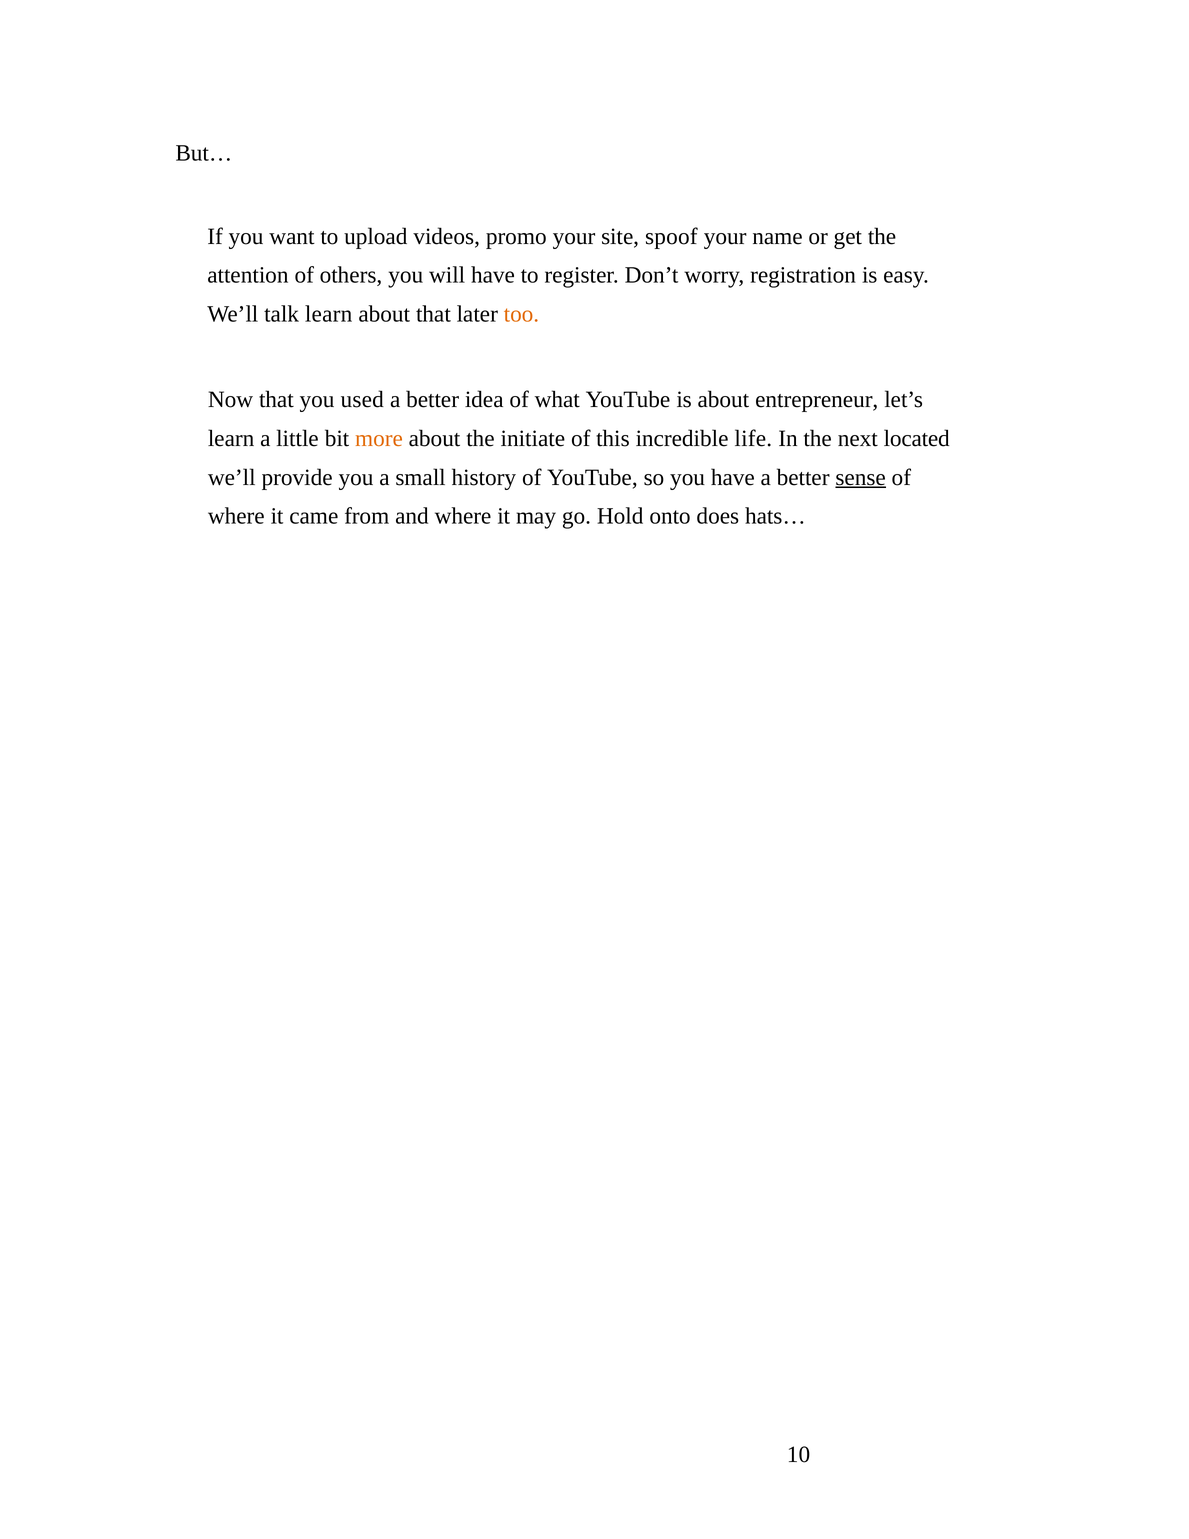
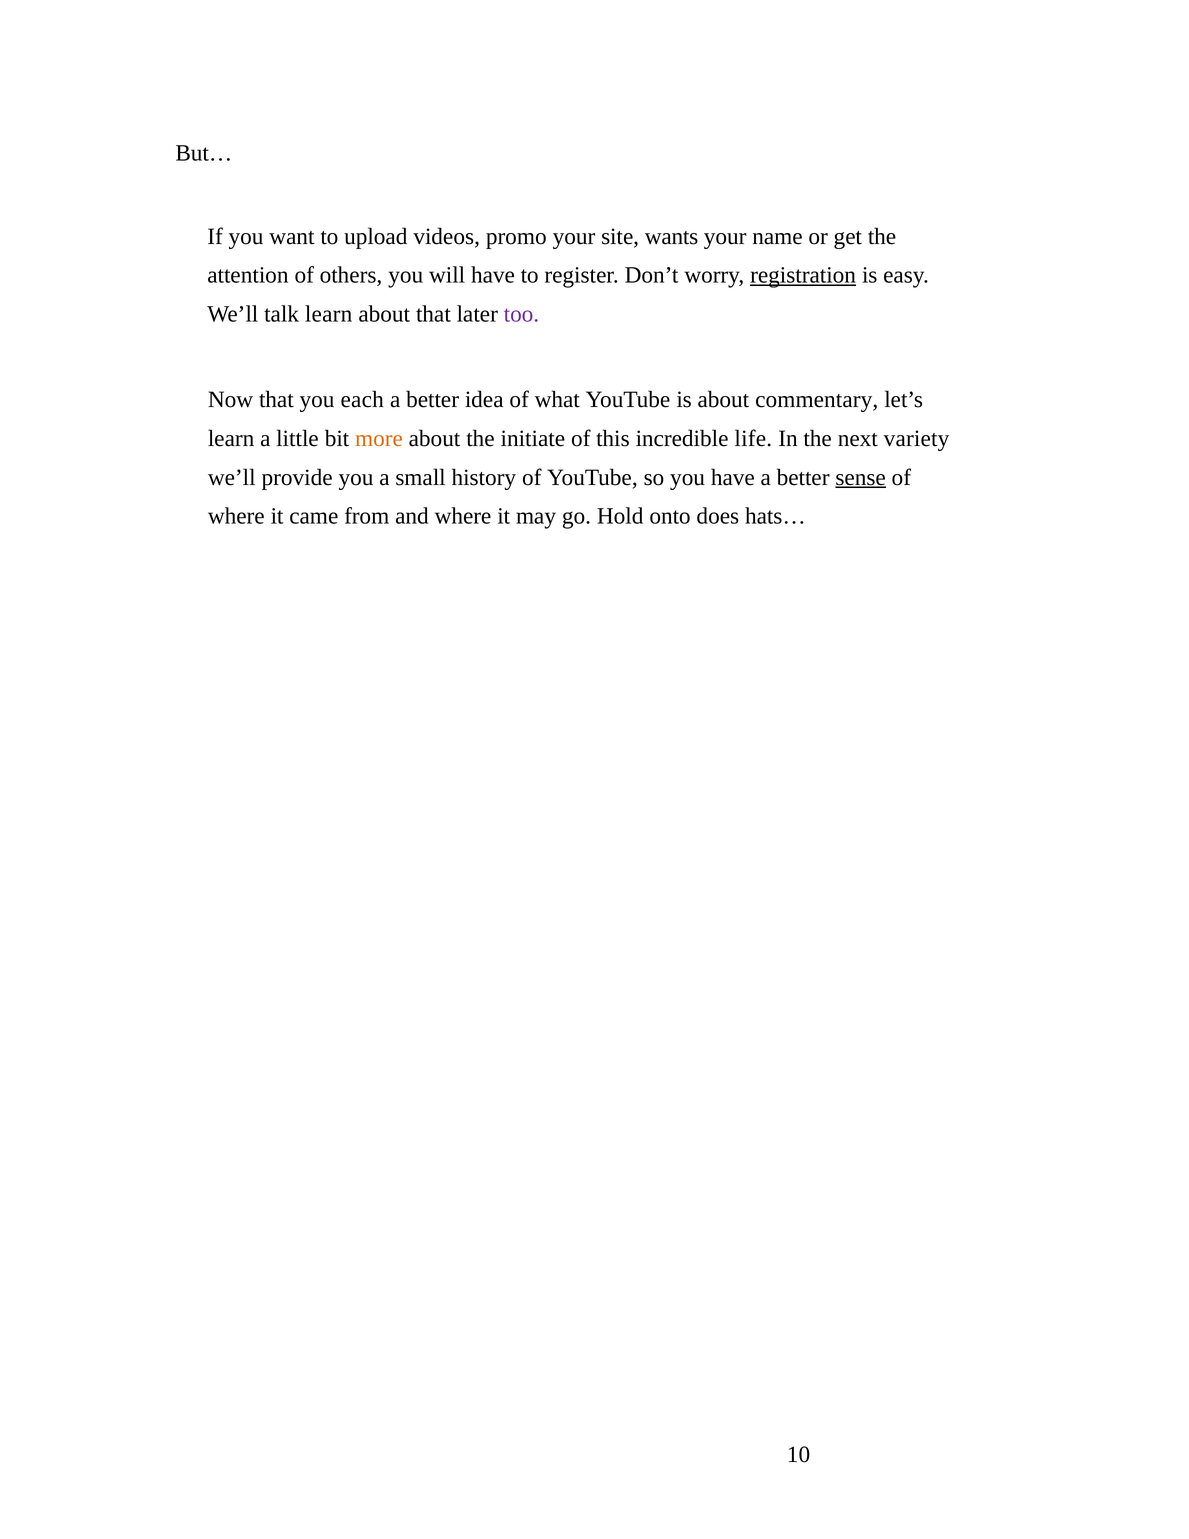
spoof: spoof -> wants (672, 236)
registration underline: none -> present (803, 275)
too colour: orange -> purple (521, 314)
used: used -> each (362, 400)
entrepreneur: entrepreneur -> commentary (817, 400)
located: located -> variety (917, 438)
